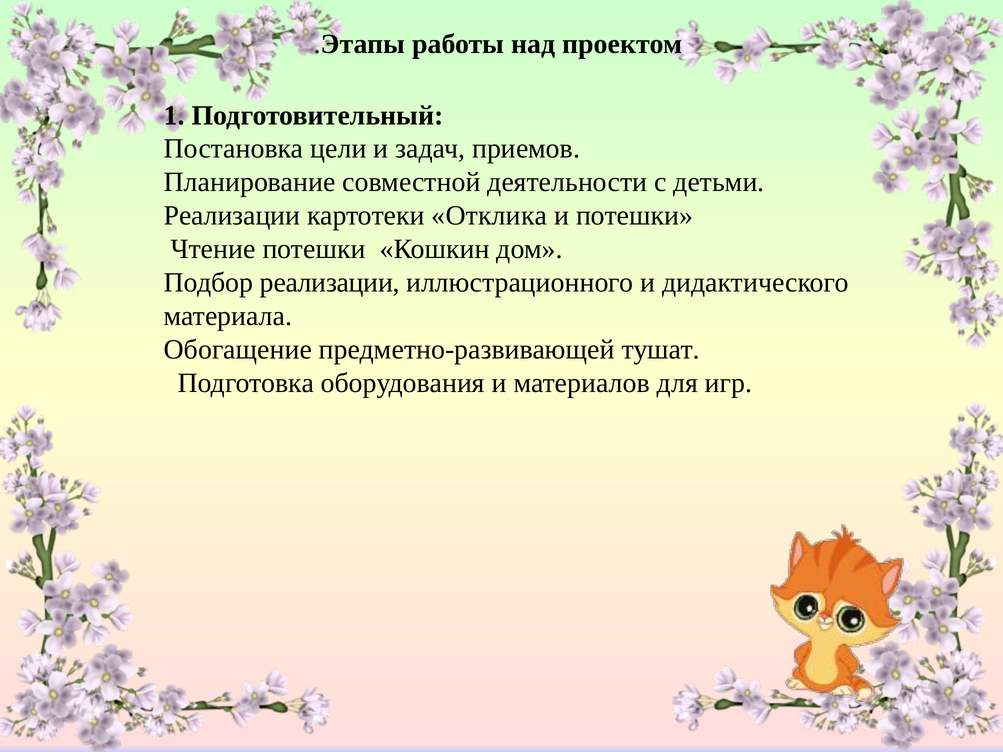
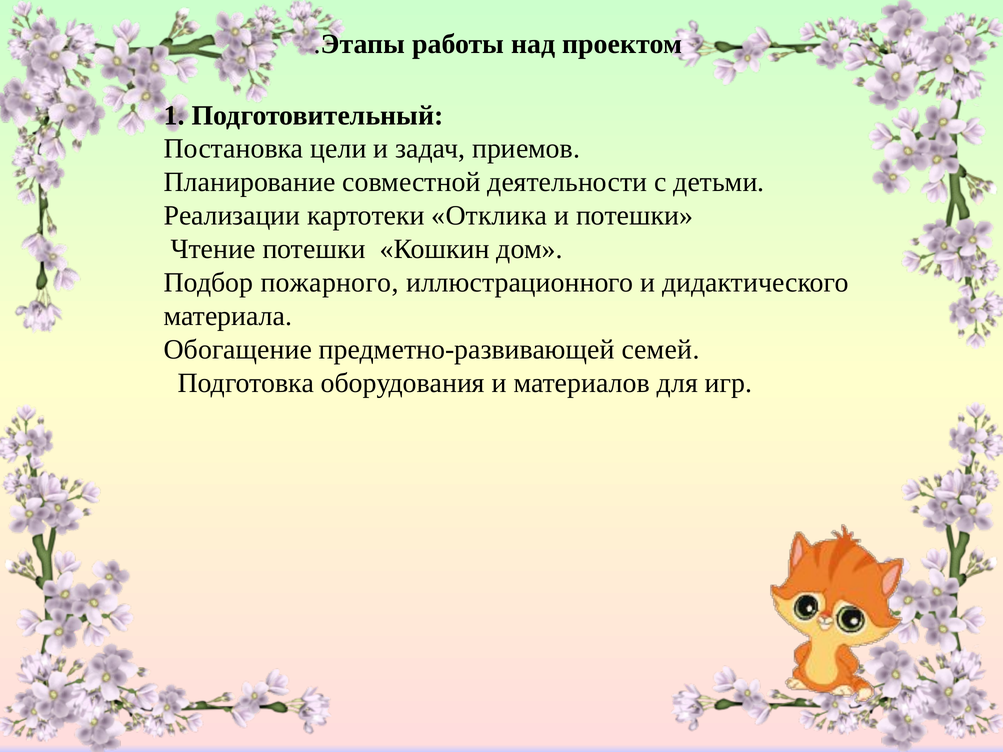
Подбор реализации: реализации -> пожарного (330, 283)
тушат: тушат -> семей (661, 350)
